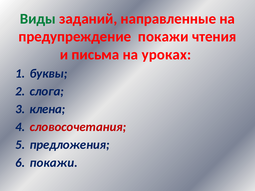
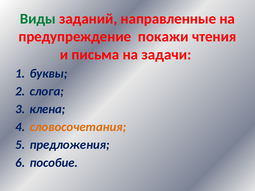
уроках: уроках -> задачи (166, 55)
словосочетания colour: red -> orange (78, 127)
покажи: покажи -> пособие (54, 163)
